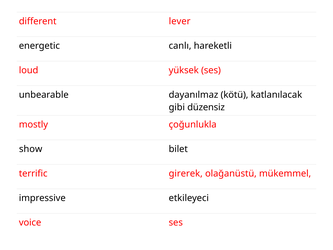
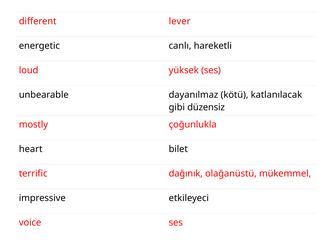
show: show -> heart (31, 149)
girerek: girerek -> dağınık (186, 173)
